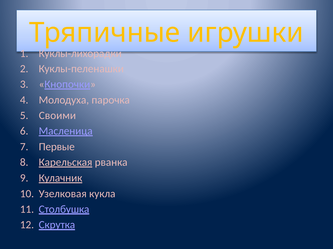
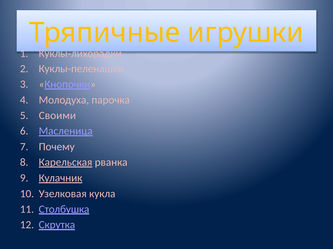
Первые: Первые -> Почему (57, 147)
